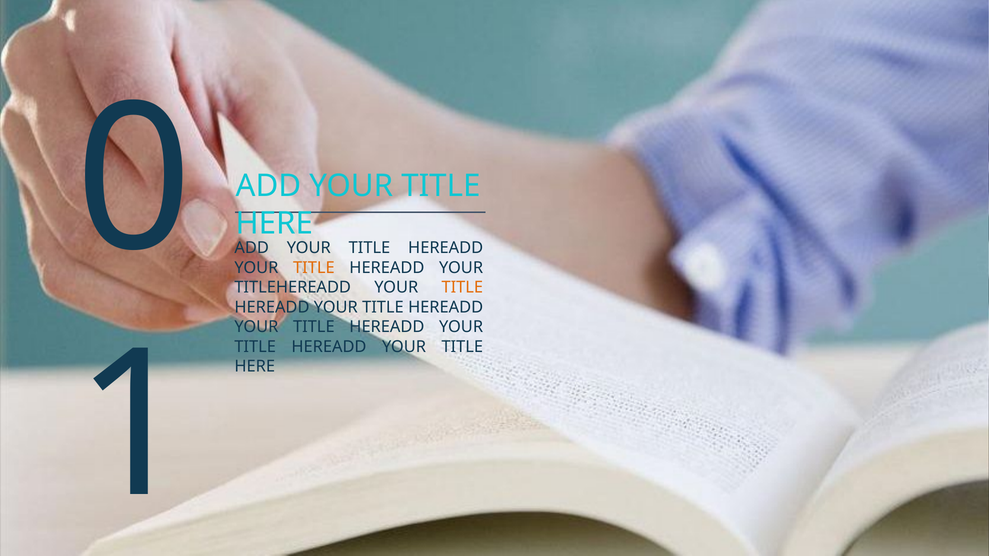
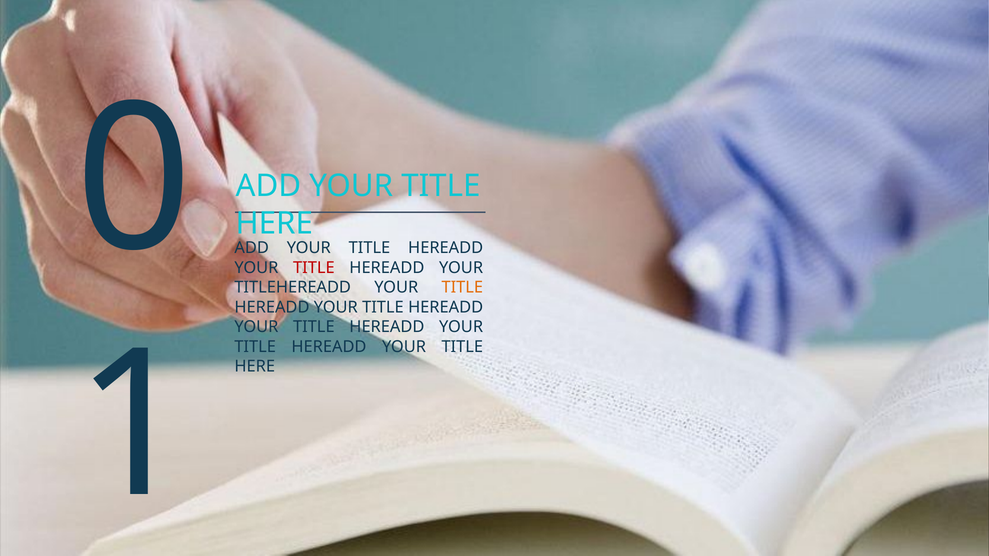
TITLE colour: orange -> red (314, 268)
